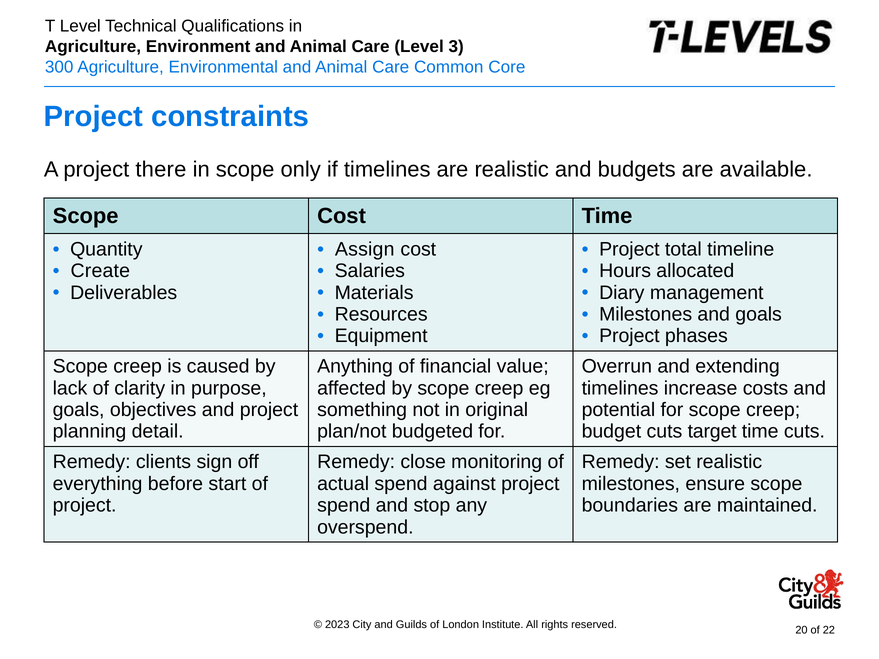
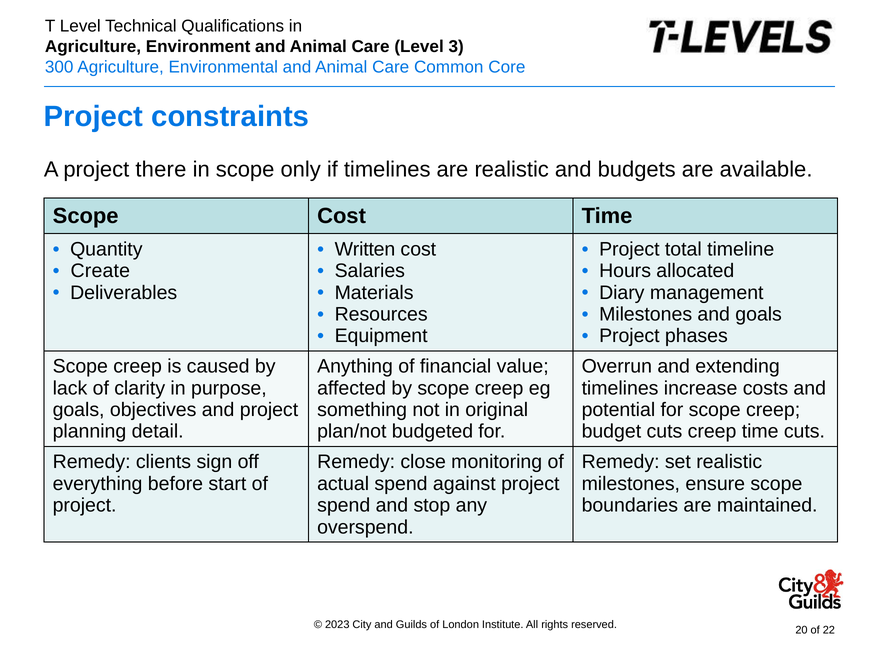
Assign: Assign -> Written (365, 249)
cuts target: target -> creep (712, 432)
